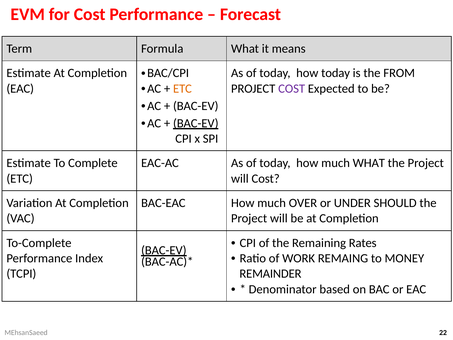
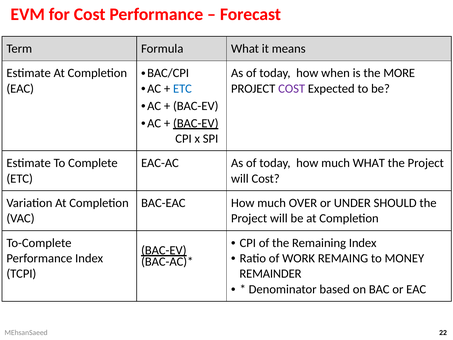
how today: today -> when (336, 73)
FROM: FROM -> MORE (399, 73)
ETC colour: orange -> blue (182, 89)
Remaining Rates: Rates -> Index (363, 243)
